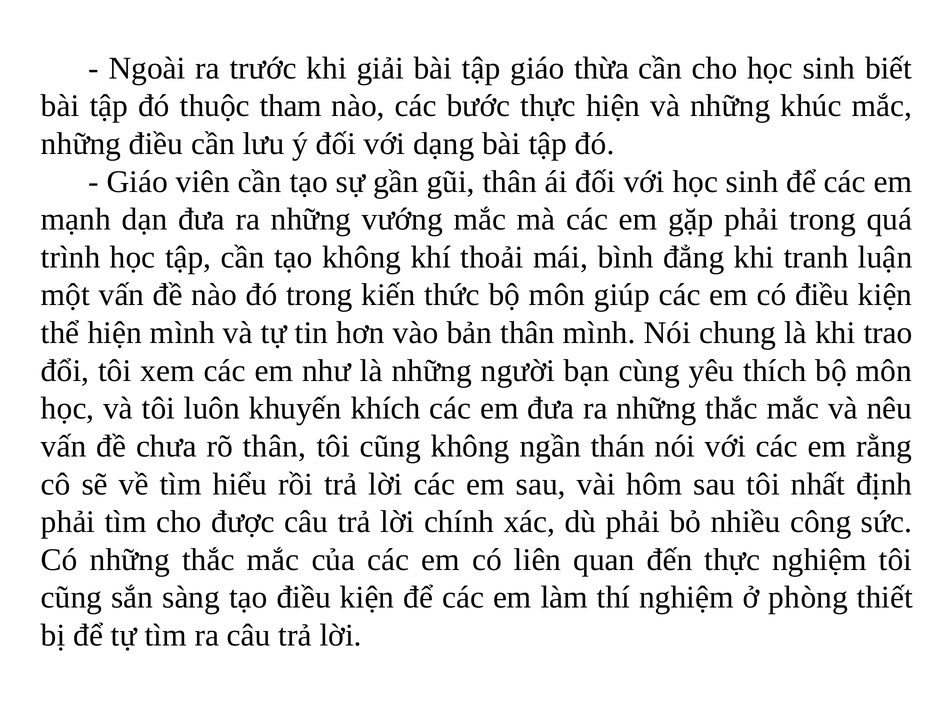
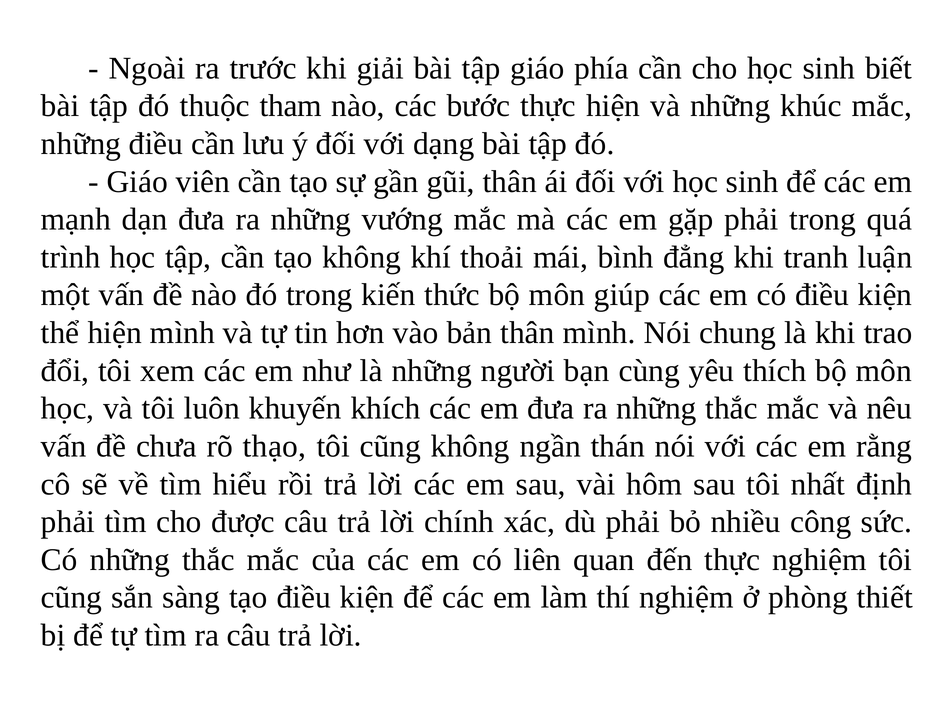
thừa: thừa -> phía (602, 68)
rõ thân: thân -> thạo (275, 447)
